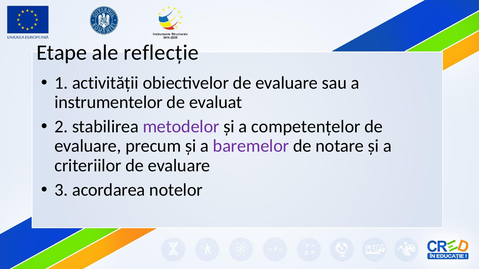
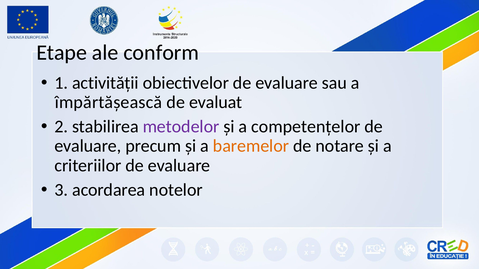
reflecție: reflecție -> conform (161, 53)
instrumentelor: instrumentelor -> împărtășească (108, 103)
baremelor colour: purple -> orange (251, 146)
